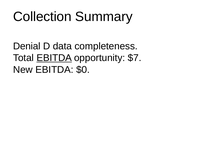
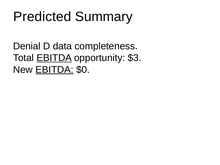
Collection: Collection -> Predicted (42, 17)
$7: $7 -> $3 (135, 58)
EBITDA underline: none -> present (54, 70)
